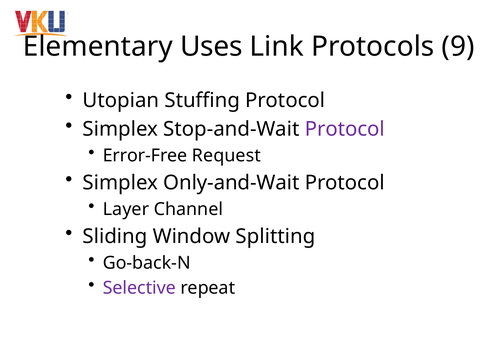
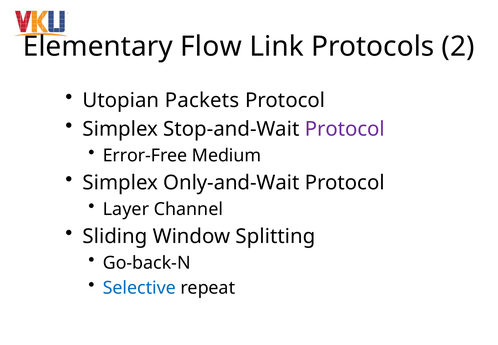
Uses: Uses -> Flow (211, 46)
9: 9 -> 2 (458, 46)
Stuffing: Stuffing -> Packets (202, 100)
Request: Request -> Medium (227, 155)
Selective colour: purple -> blue (139, 288)
